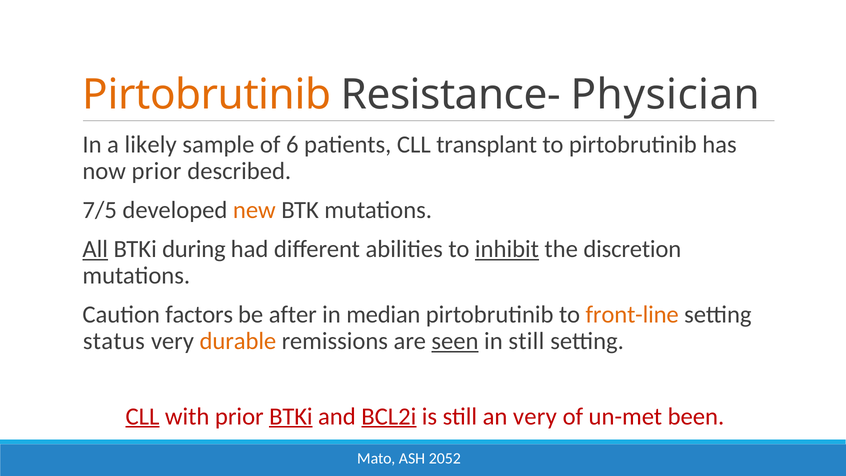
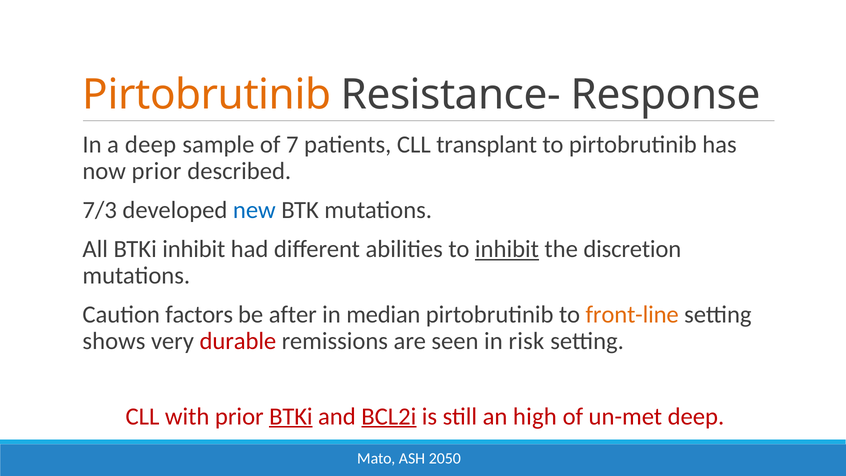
Physician: Physician -> Response (666, 95)
a likely: likely -> deep (151, 144)
6: 6 -> 7 (292, 144)
7/5: 7/5 -> 7/3 (100, 210)
new colour: orange -> blue (254, 210)
All underline: present -> none (95, 249)
BTKi during: during -> inhibit (194, 249)
status: status -> shows (114, 341)
durable colour: orange -> red (238, 341)
seen underline: present -> none (455, 341)
in still: still -> risk (526, 341)
CLL underline: present -> none (143, 416)
an very: very -> high (535, 416)
un-met been: been -> deep (696, 416)
2052: 2052 -> 2050 (445, 458)
